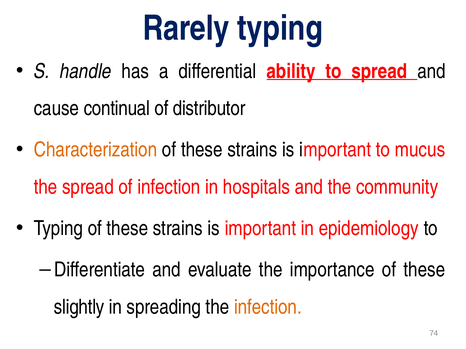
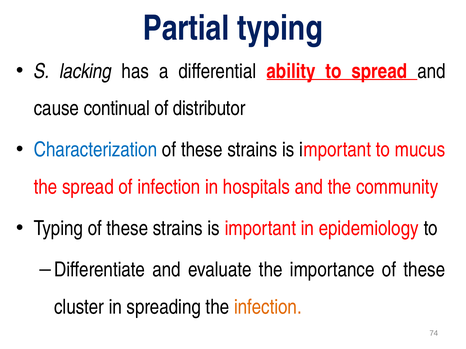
Rarely: Rarely -> Partial (186, 28)
handle: handle -> lacking (86, 71)
Characterization colour: orange -> blue (95, 150)
slightly: slightly -> cluster (79, 307)
